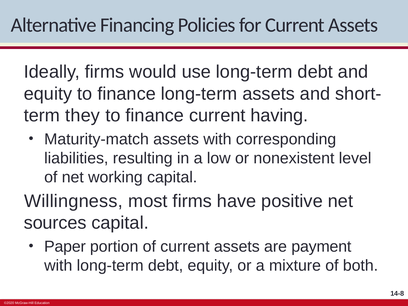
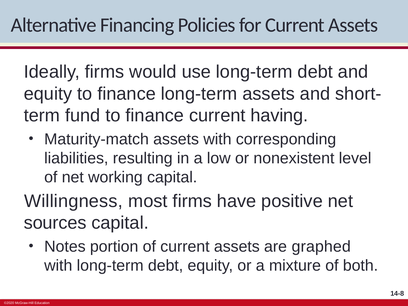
they: they -> fund (83, 115)
Paper: Paper -> Notes (65, 247)
payment: payment -> graphed (321, 247)
